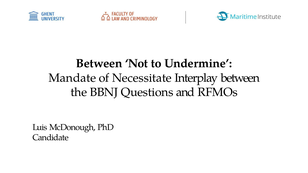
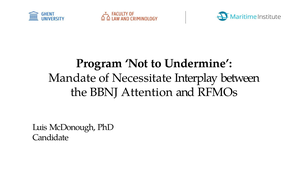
Between: Between -> Program (99, 64)
Questions: Questions -> Attention (147, 92)
